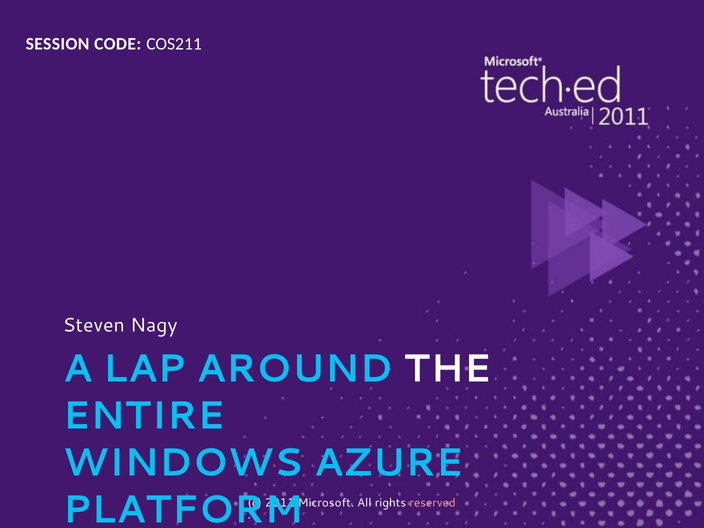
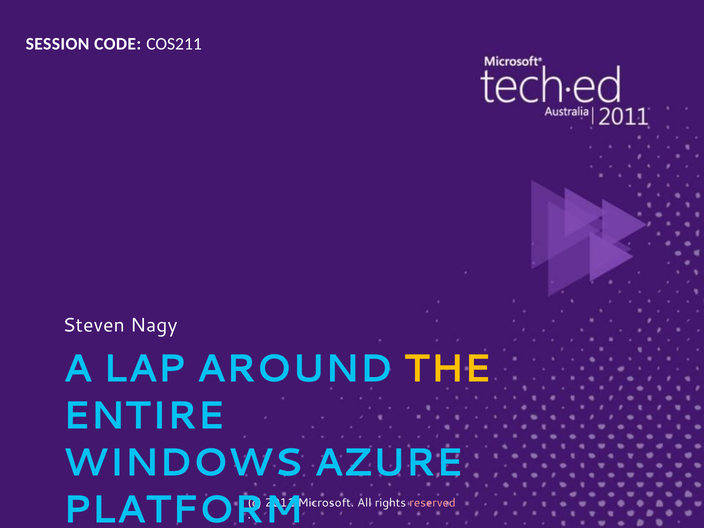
THE colour: white -> yellow (448, 369)
